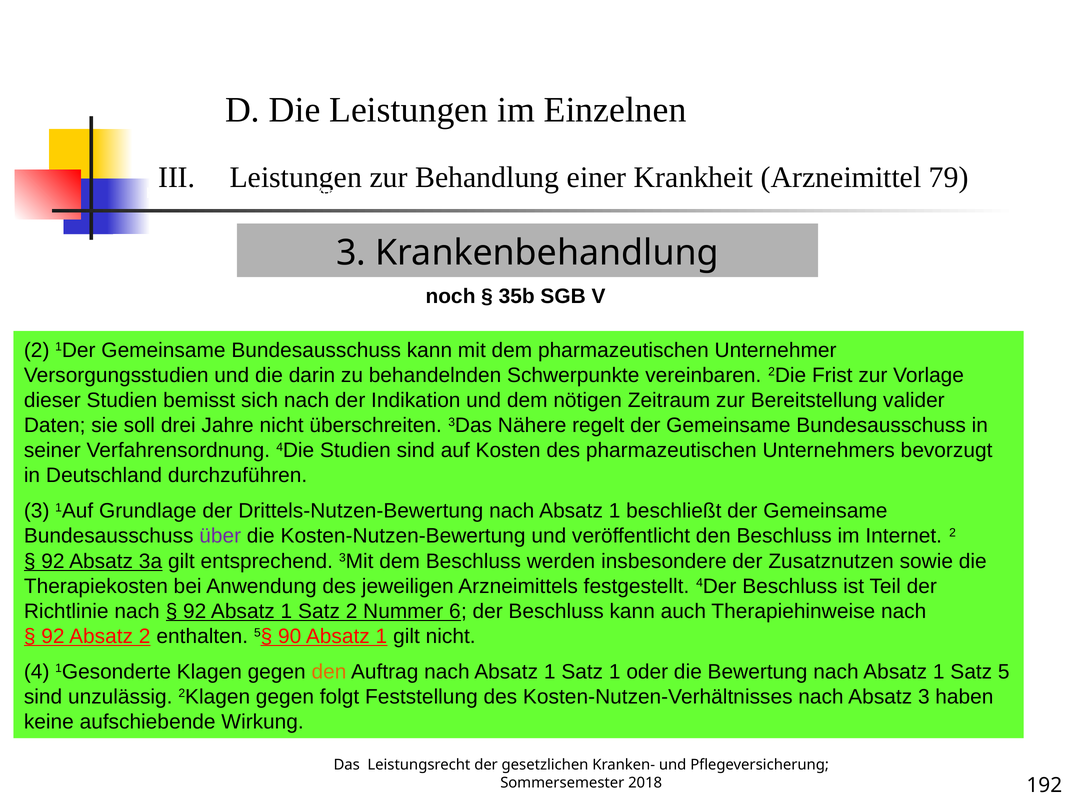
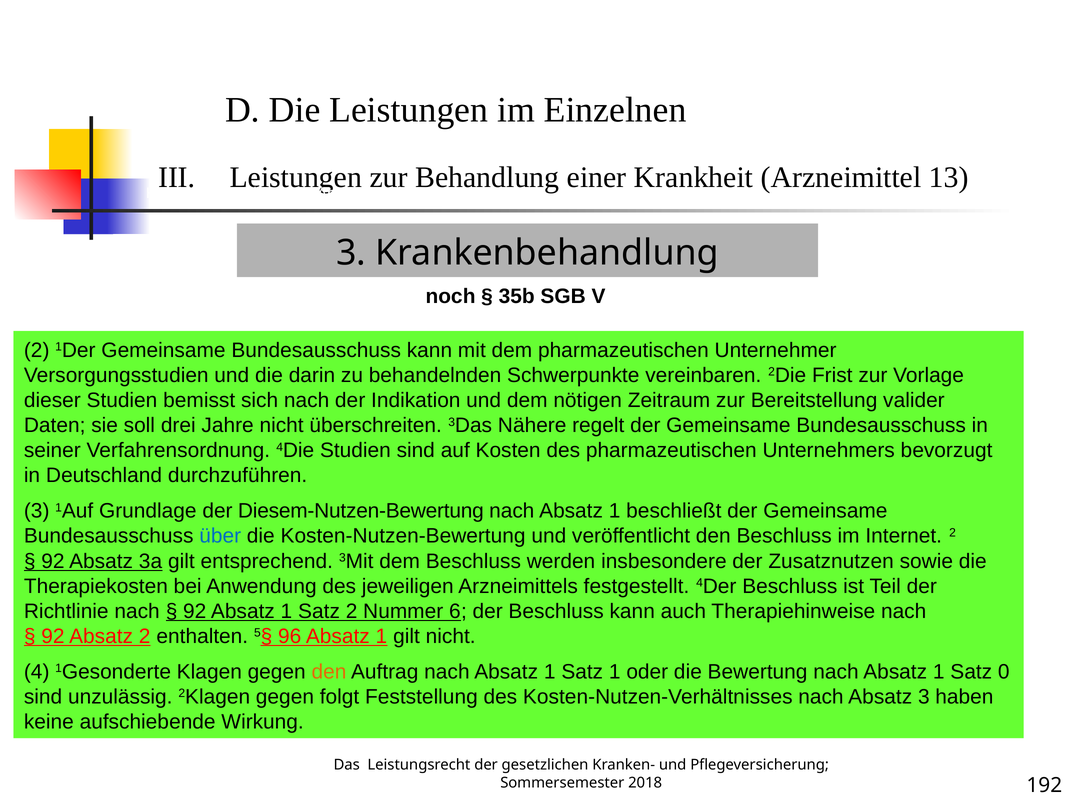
79: 79 -> 13 (949, 177)
Drittels-Nutzen-Bewertung: Drittels-Nutzen-Bewertung -> Diesem-Nutzen-Bewertung (361, 511)
über colour: purple -> blue (220, 536)
90: 90 -> 96 (290, 636)
5: 5 -> 0 (1004, 672)
